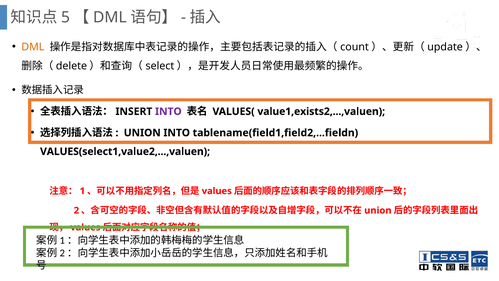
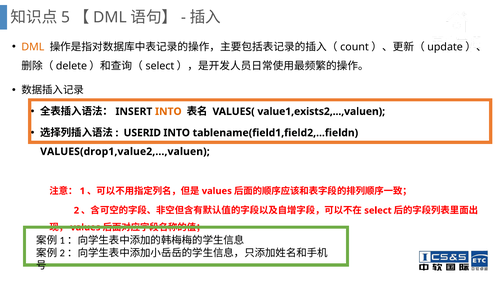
INTO colour: purple -> orange (168, 111)
UNION: UNION -> USERID (142, 133)
VALUES(select1,value2,...,valuen: VALUES(select1,value2,...,valuen -> VALUES(drop1,value2,...,valuen (125, 151)
union: union -> select (378, 210)
